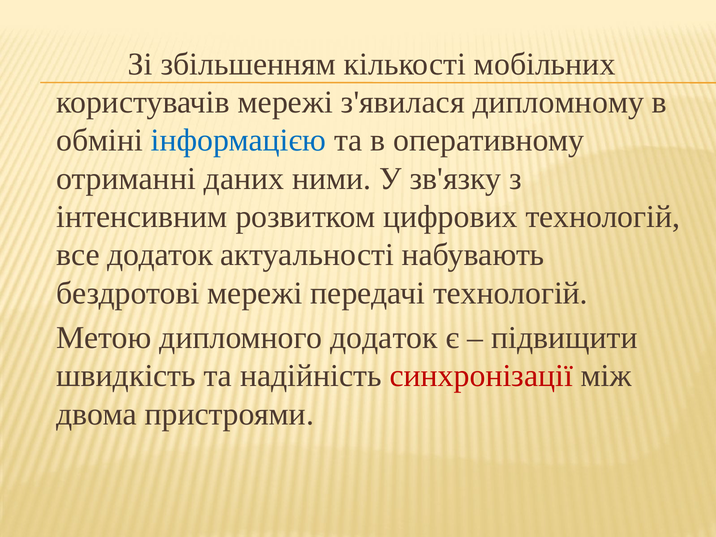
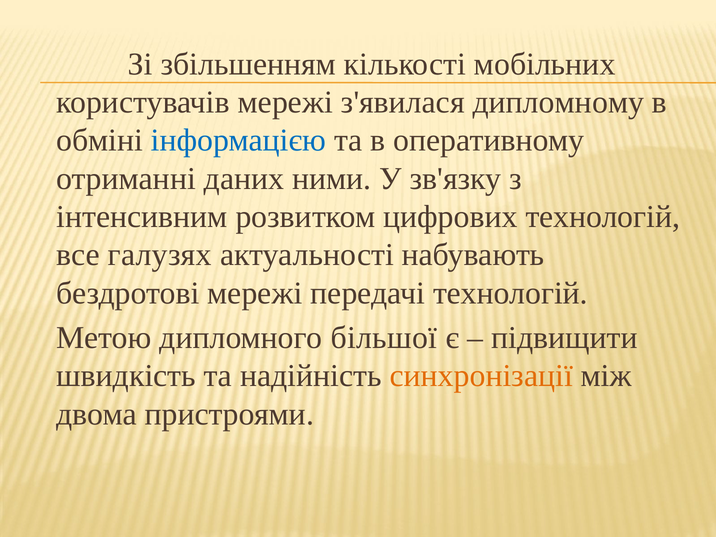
все додаток: додаток -> галузях (160, 255)
дипломного додаток: додаток -> більшої (384, 338)
синхронізації colour: red -> orange (481, 376)
